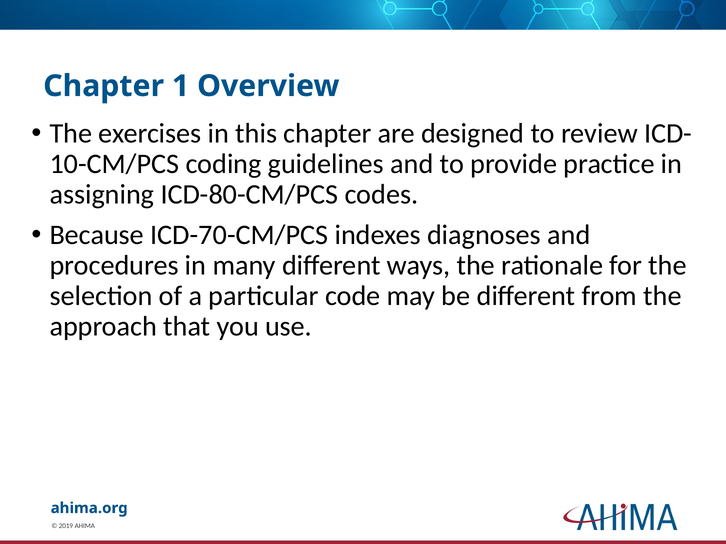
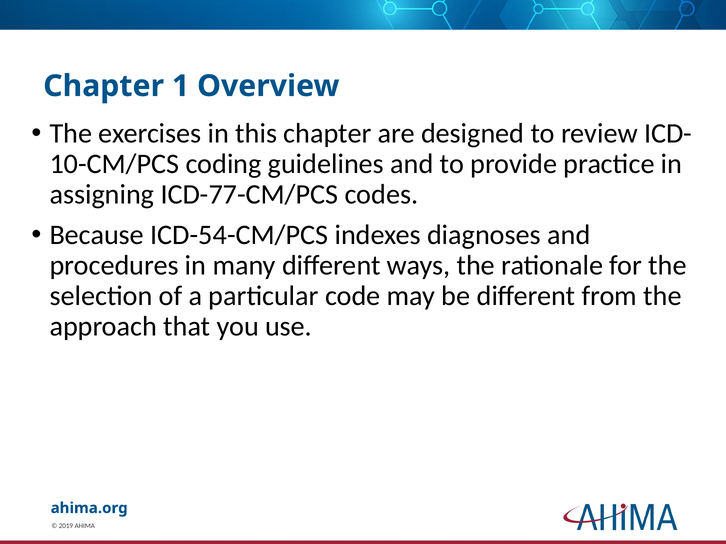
ICD-80-CM/PCS: ICD-80-CM/PCS -> ICD-77-CM/PCS (249, 195)
ICD-70-CM/PCS: ICD-70-CM/PCS -> ICD-54-CM/PCS (239, 235)
